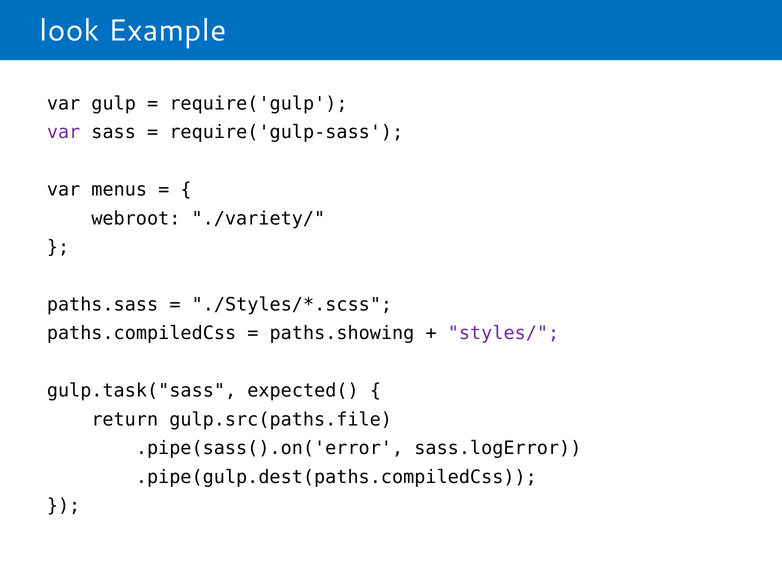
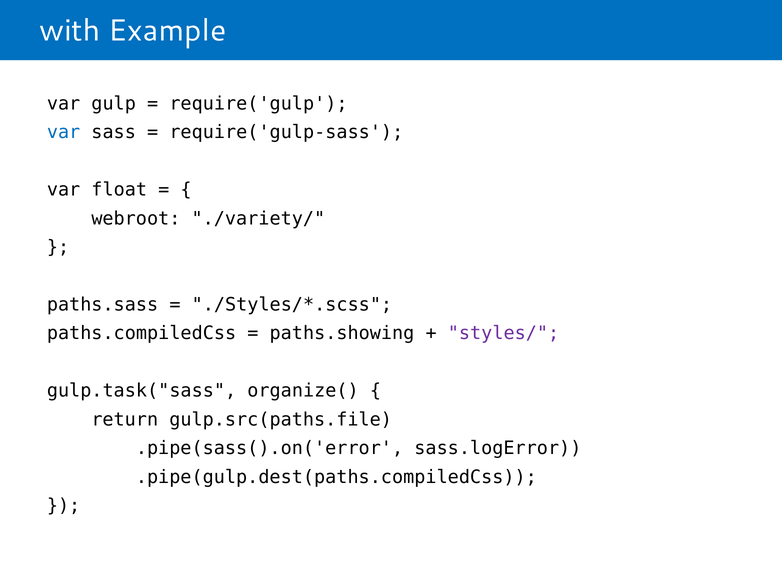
look: look -> with (70, 31)
var colour: purple -> blue (64, 132)
menus: menus -> float (119, 190)
expected(: expected( -> organize( (303, 390)
